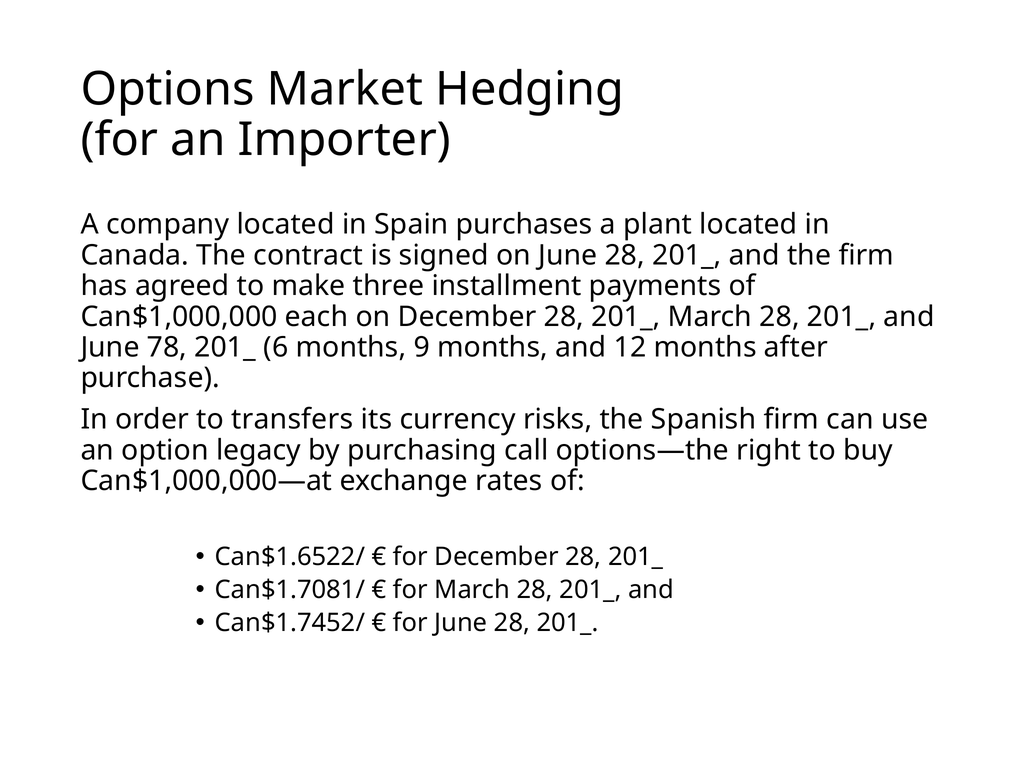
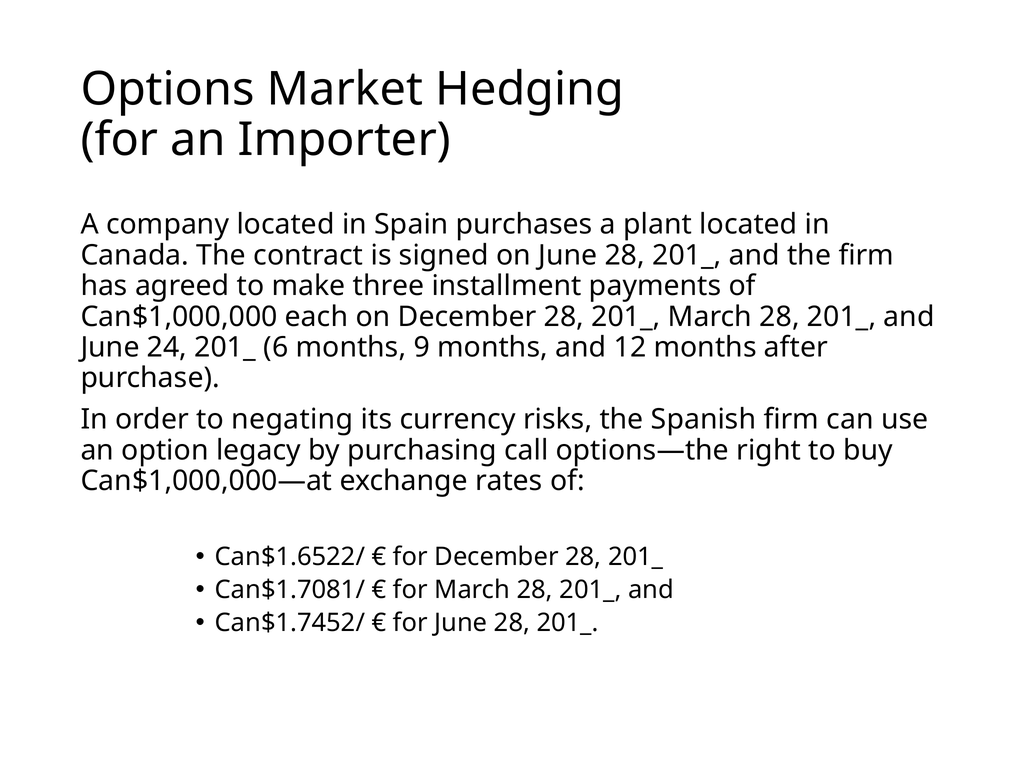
78: 78 -> 24 (167, 347)
transfers: transfers -> negating (292, 420)
